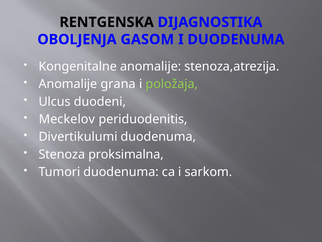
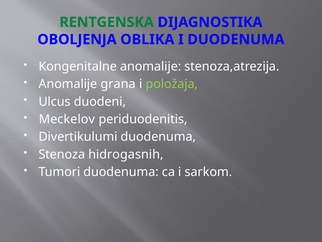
RENTGENSKA colour: black -> green (107, 22)
GASOM: GASOM -> OBLIKA (147, 39)
proksimalna: proksimalna -> hidrogasnih (126, 154)
